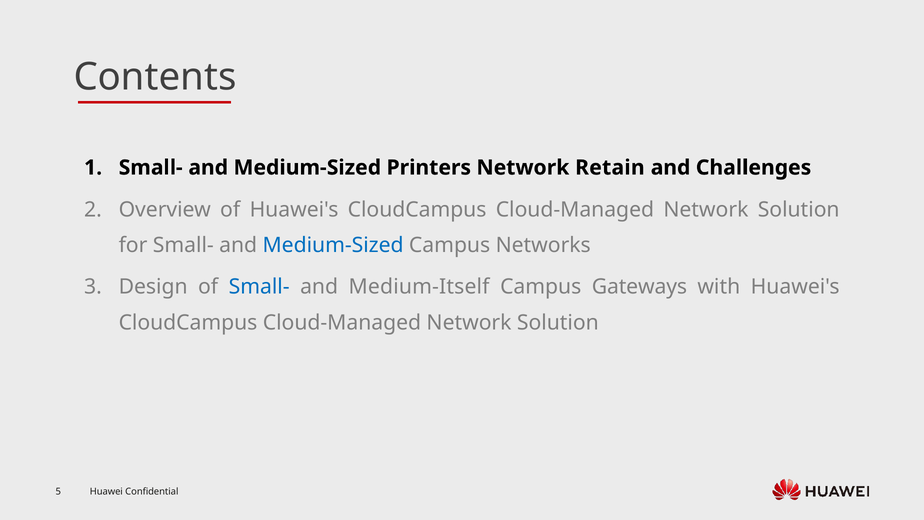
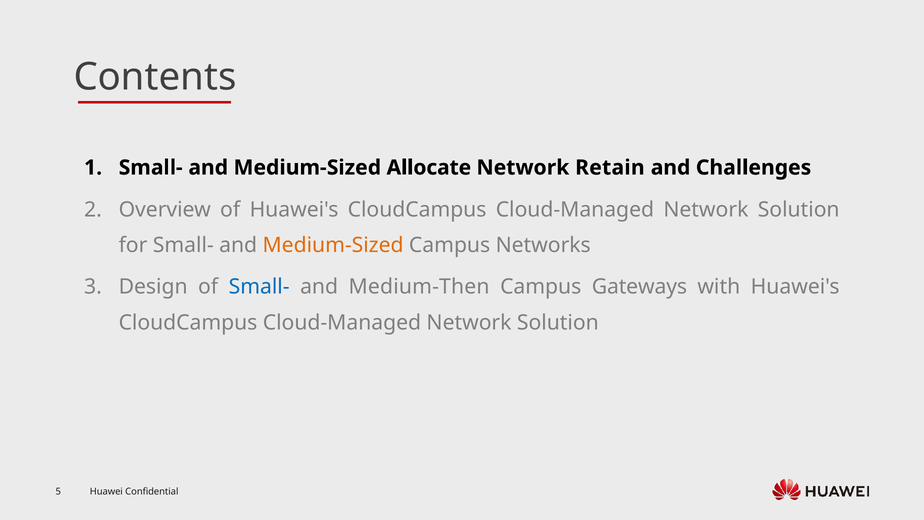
Printers: Printers -> Allocate (429, 168)
Medium-Sized colour: blue -> orange (333, 245)
Medium-Itself: Medium-Itself -> Medium-Then (419, 287)
